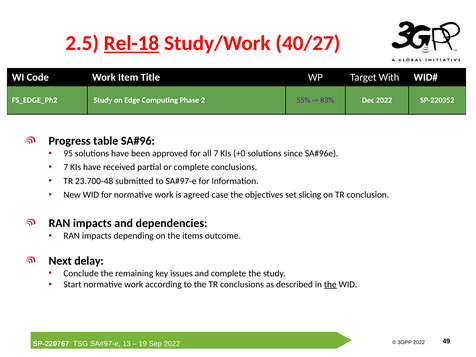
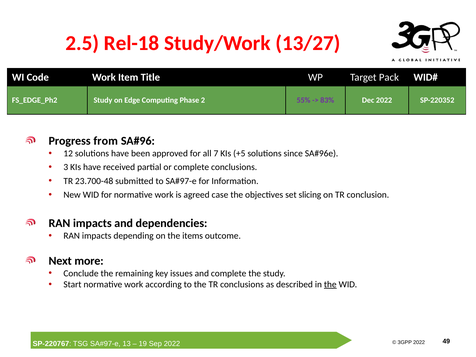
Rel-18 underline: present -> none (132, 43)
40/27: 40/27 -> 13/27 (308, 43)
With: With -> Pack (389, 77)
table: table -> from (106, 141)
95: 95 -> 12 (68, 154)
+0: +0 -> +5 (239, 154)
7: 7 -> 3 (66, 167)
delay: delay -> more (89, 261)
